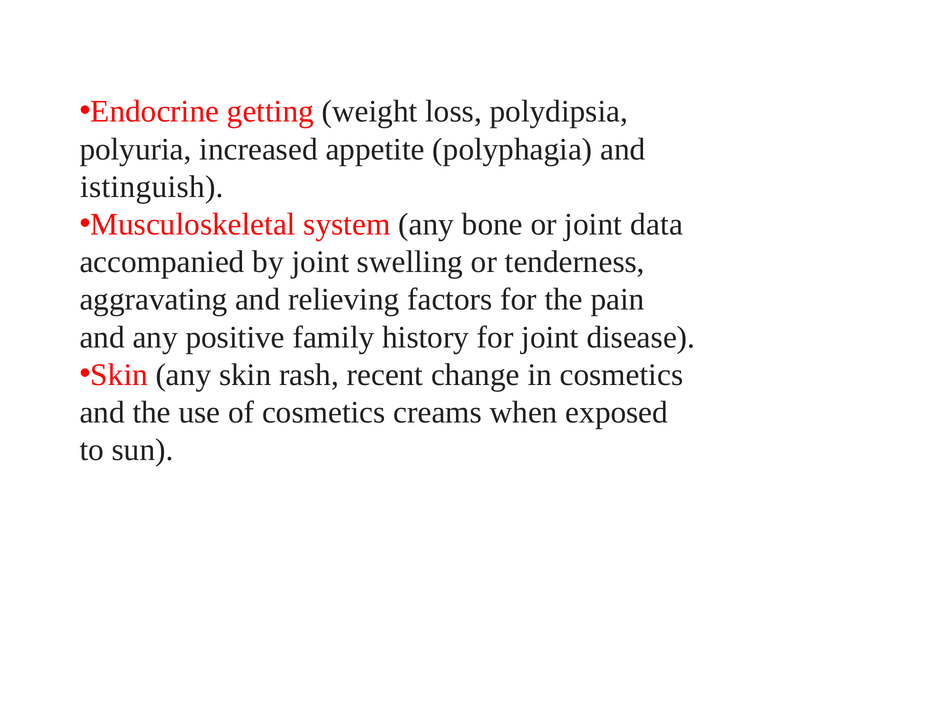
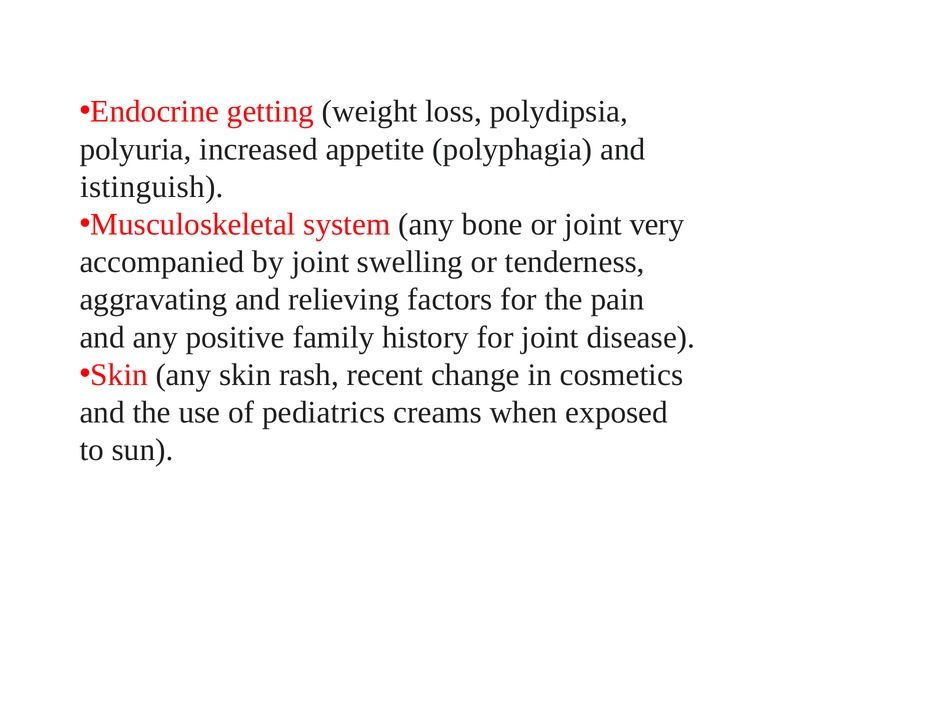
data: data -> very (657, 224)
of cosmetics: cosmetics -> pediatrics (324, 412)
